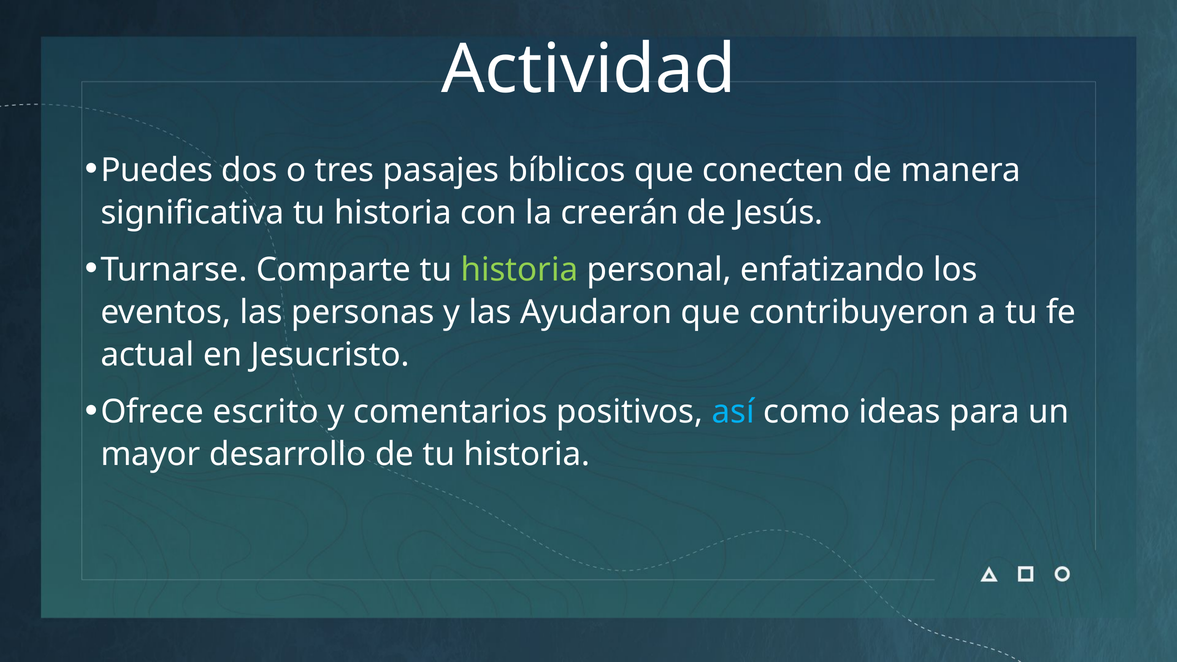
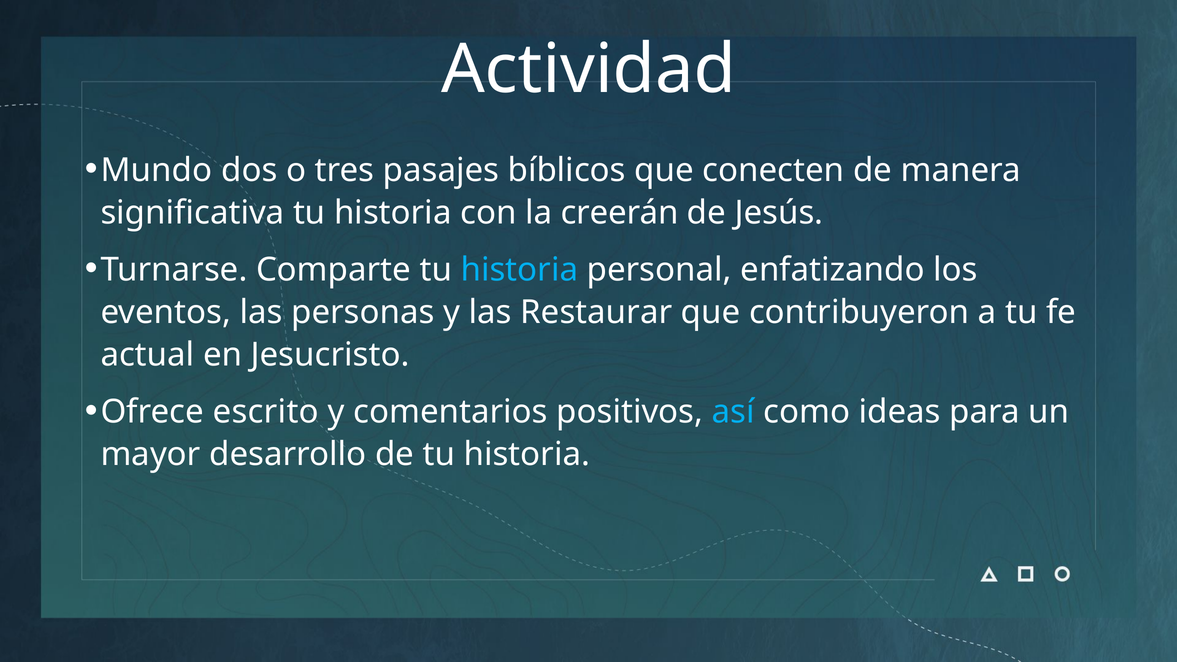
Puedes: Puedes -> Mundo (157, 170)
historia colour: light green -> light blue (519, 270)
Ayudaron: Ayudaron -> Restaurar (596, 312)
